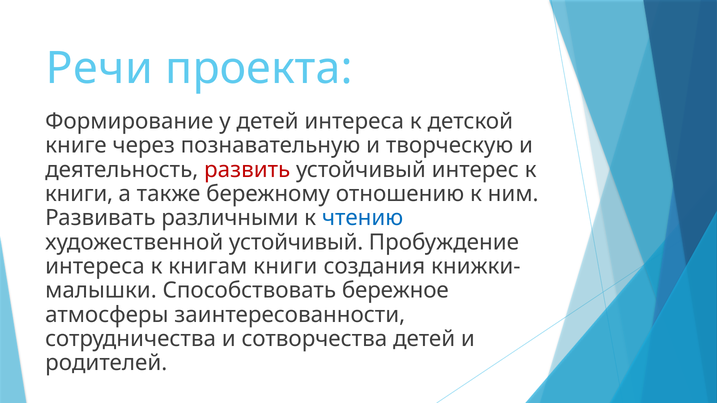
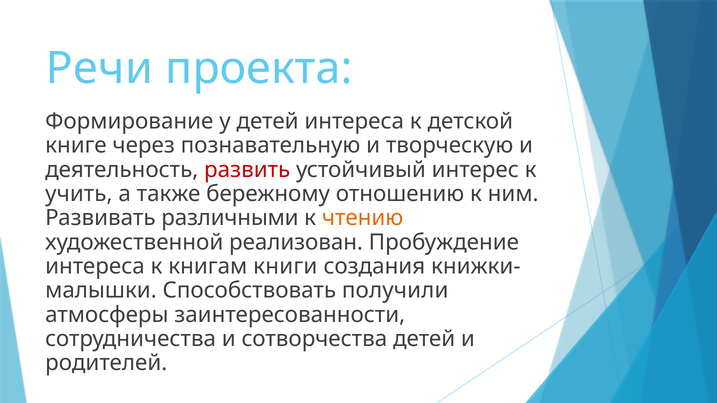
книги: книги -> учить (79, 194)
чтению colour: blue -> orange (363, 218)
художественной устойчивый: устойчивый -> реализован (296, 242)
бережное: бережное -> получили (395, 291)
